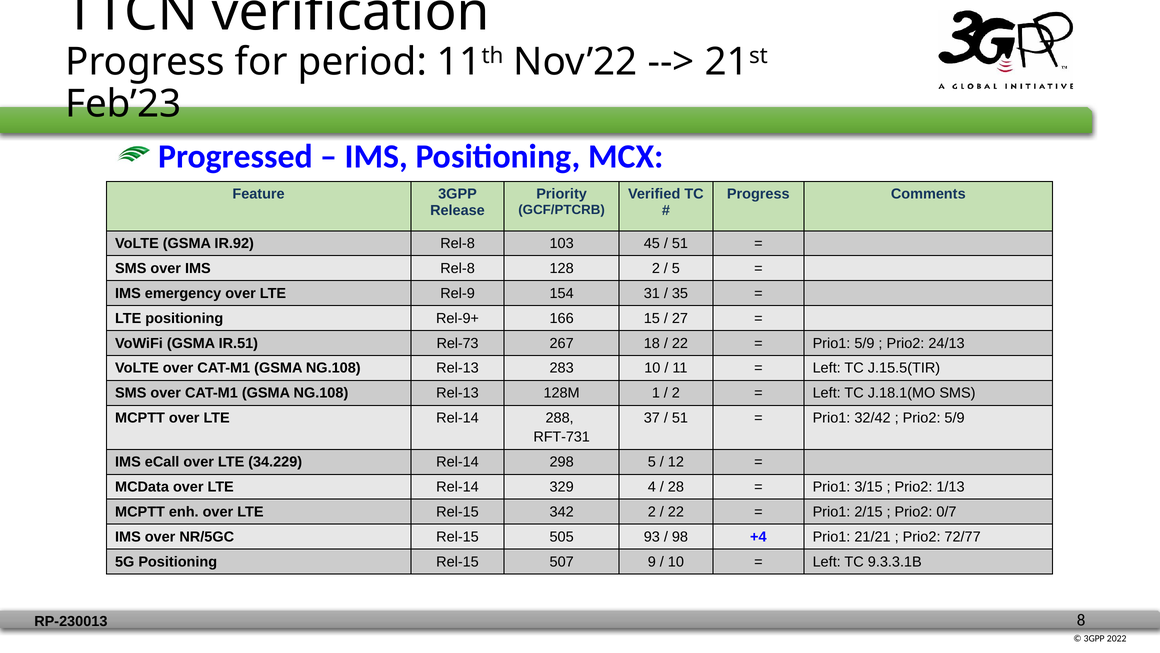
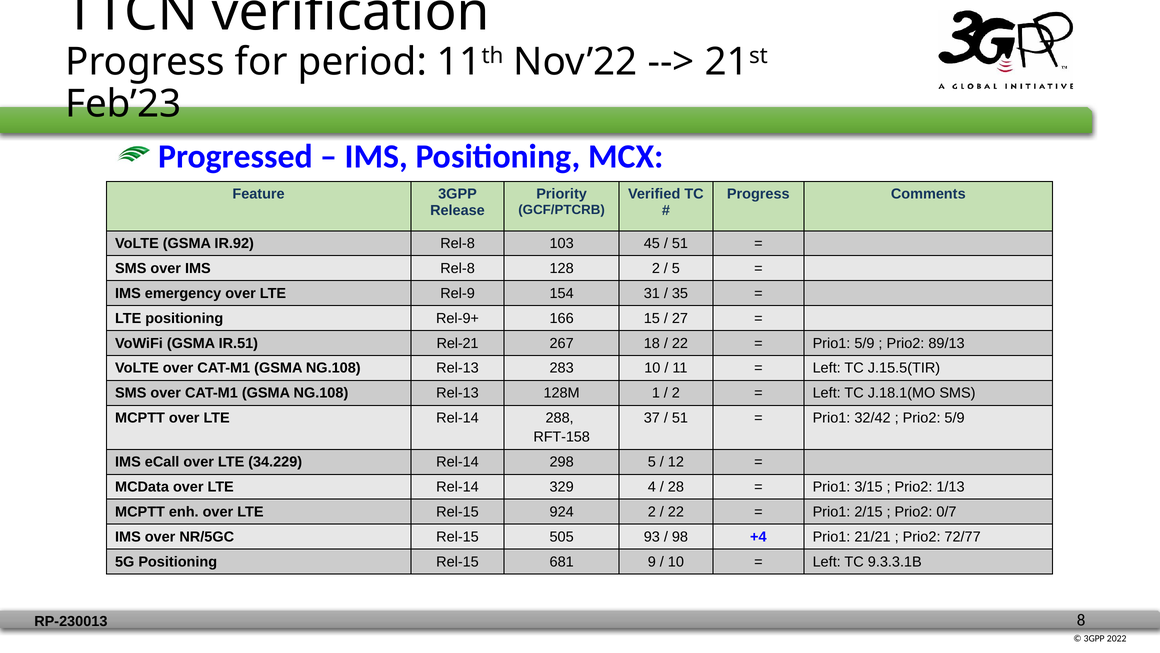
Rel-73: Rel-73 -> Rel-21 (458, 343)
24/13: 24/13 -> 89/13 (947, 343)
RFT-731: RFT-731 -> RFT-158 (562, 437)
342: 342 -> 924 (562, 512)
507: 507 -> 681 (562, 561)
